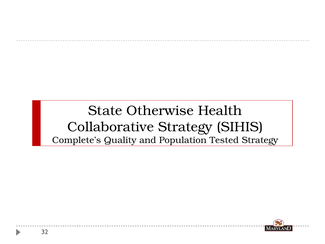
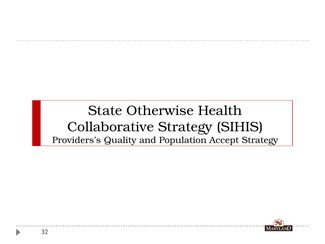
Complete’s: Complete’s -> Providers’s (77, 140)
Tested: Tested -> Accept (224, 140)
